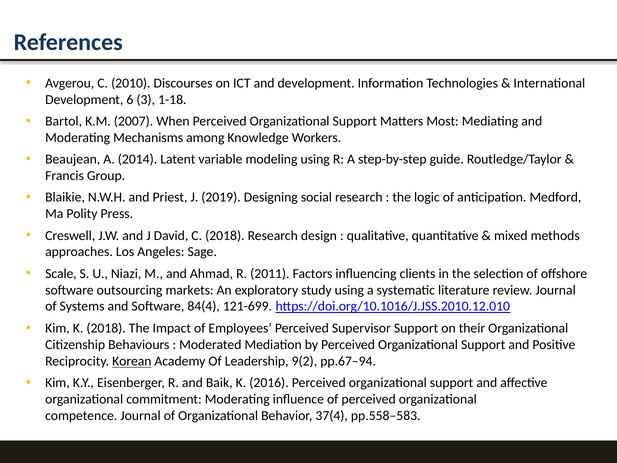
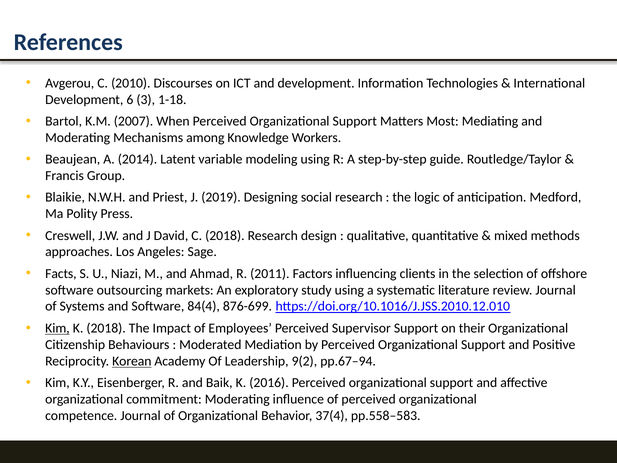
Scale: Scale -> Facts (61, 273)
121-699: 121-699 -> 876-699 (247, 306)
Kim underline: none -> present (57, 328)
